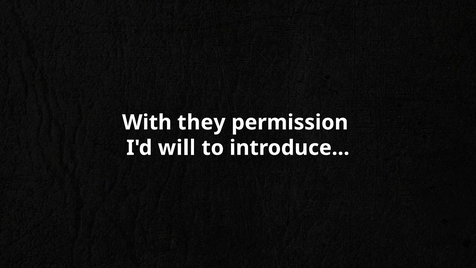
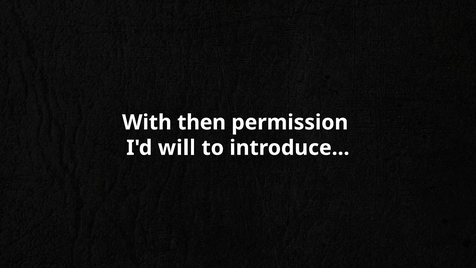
they: they -> then (202, 122)
